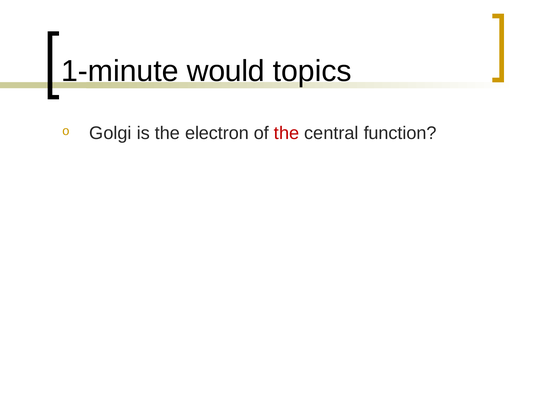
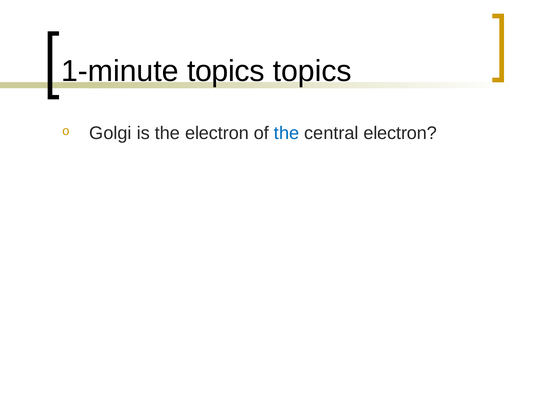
1-minute would: would -> topics (226, 71)
the colour: red -> blue (287, 133)
central function: function -> electron (400, 133)
